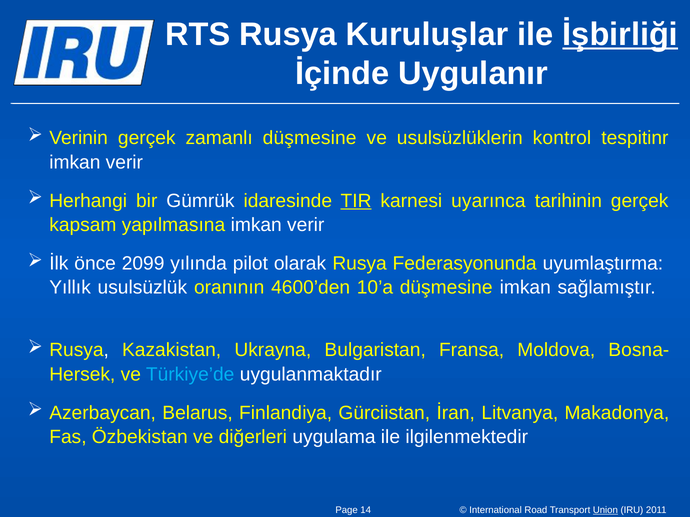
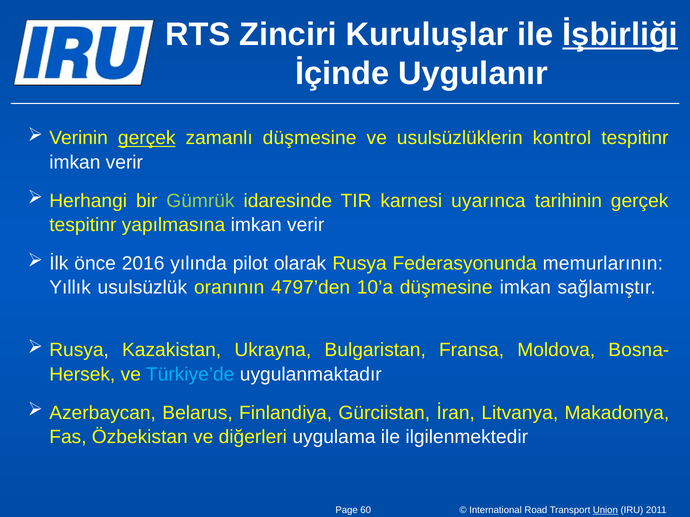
RTS Rusya: Rusya -> Zinciri (288, 34)
gerçek underline: none -> present (147, 138)
Gümrük colour: white -> light green (200, 201)
TIR underline: present -> none (356, 201)
kapsam: kapsam -> tespitinr (83, 225)
2099: 2099 -> 2016 (143, 264)
uyumlaştırma: uyumlaştırma -> memurlarının (603, 264)
4600’den: 4600’den -> 4797’den (311, 288)
14: 14 -> 60 (366, 511)
